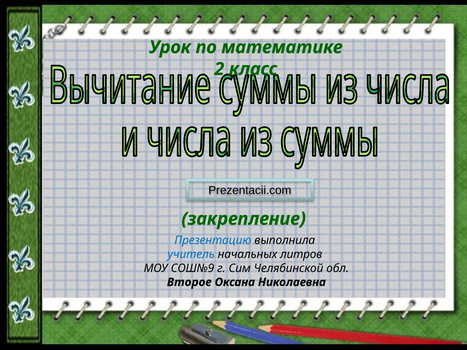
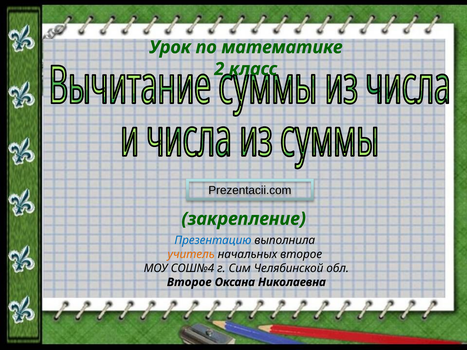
учитель colour: blue -> orange (191, 254)
начальных литров: литров -> второе (301, 254)
СОШ№9: СОШ№9 -> СОШ№4 (193, 268)
